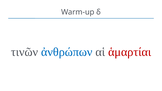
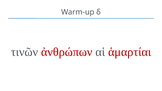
ἀνθρώπων colour: blue -> red (67, 52)
